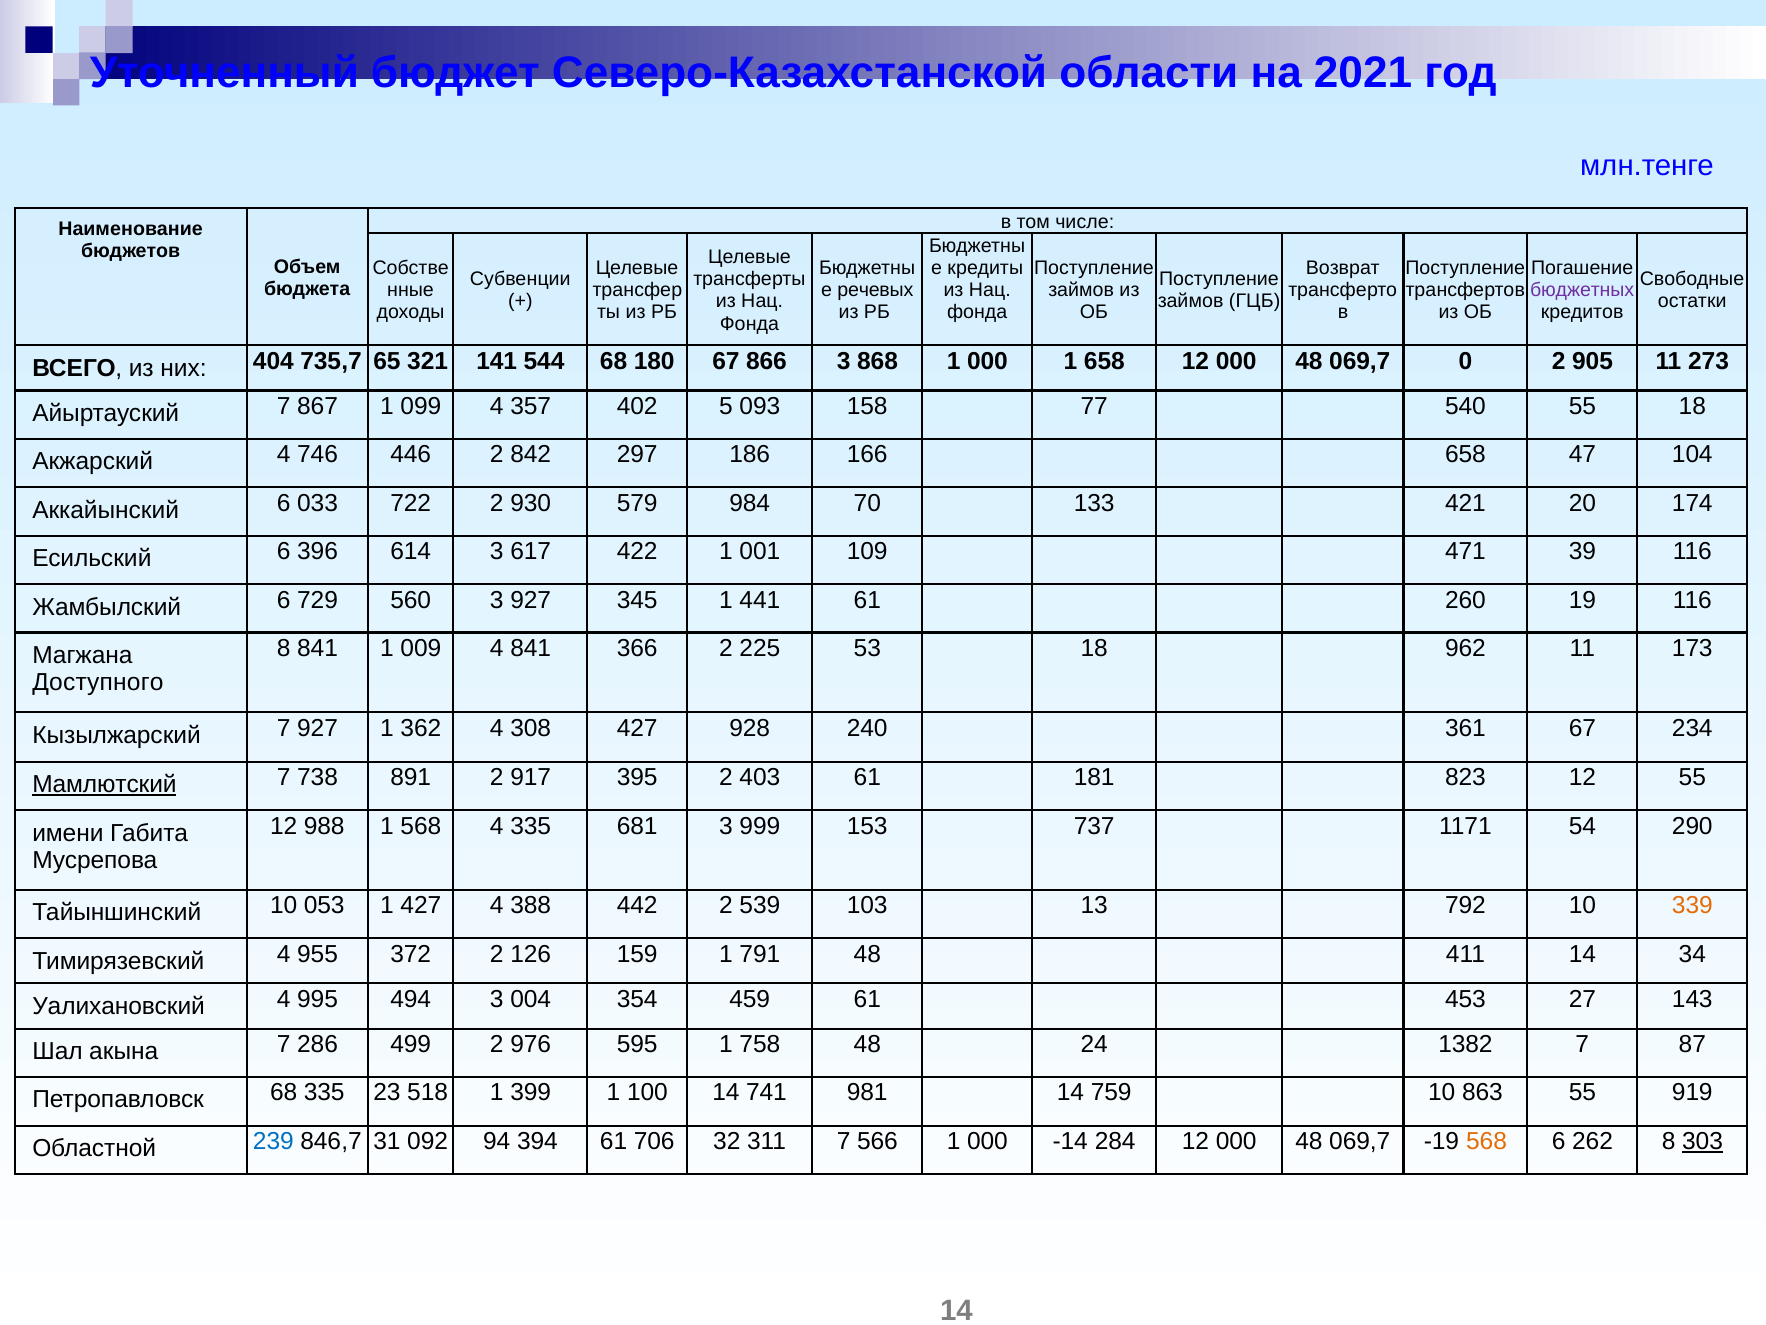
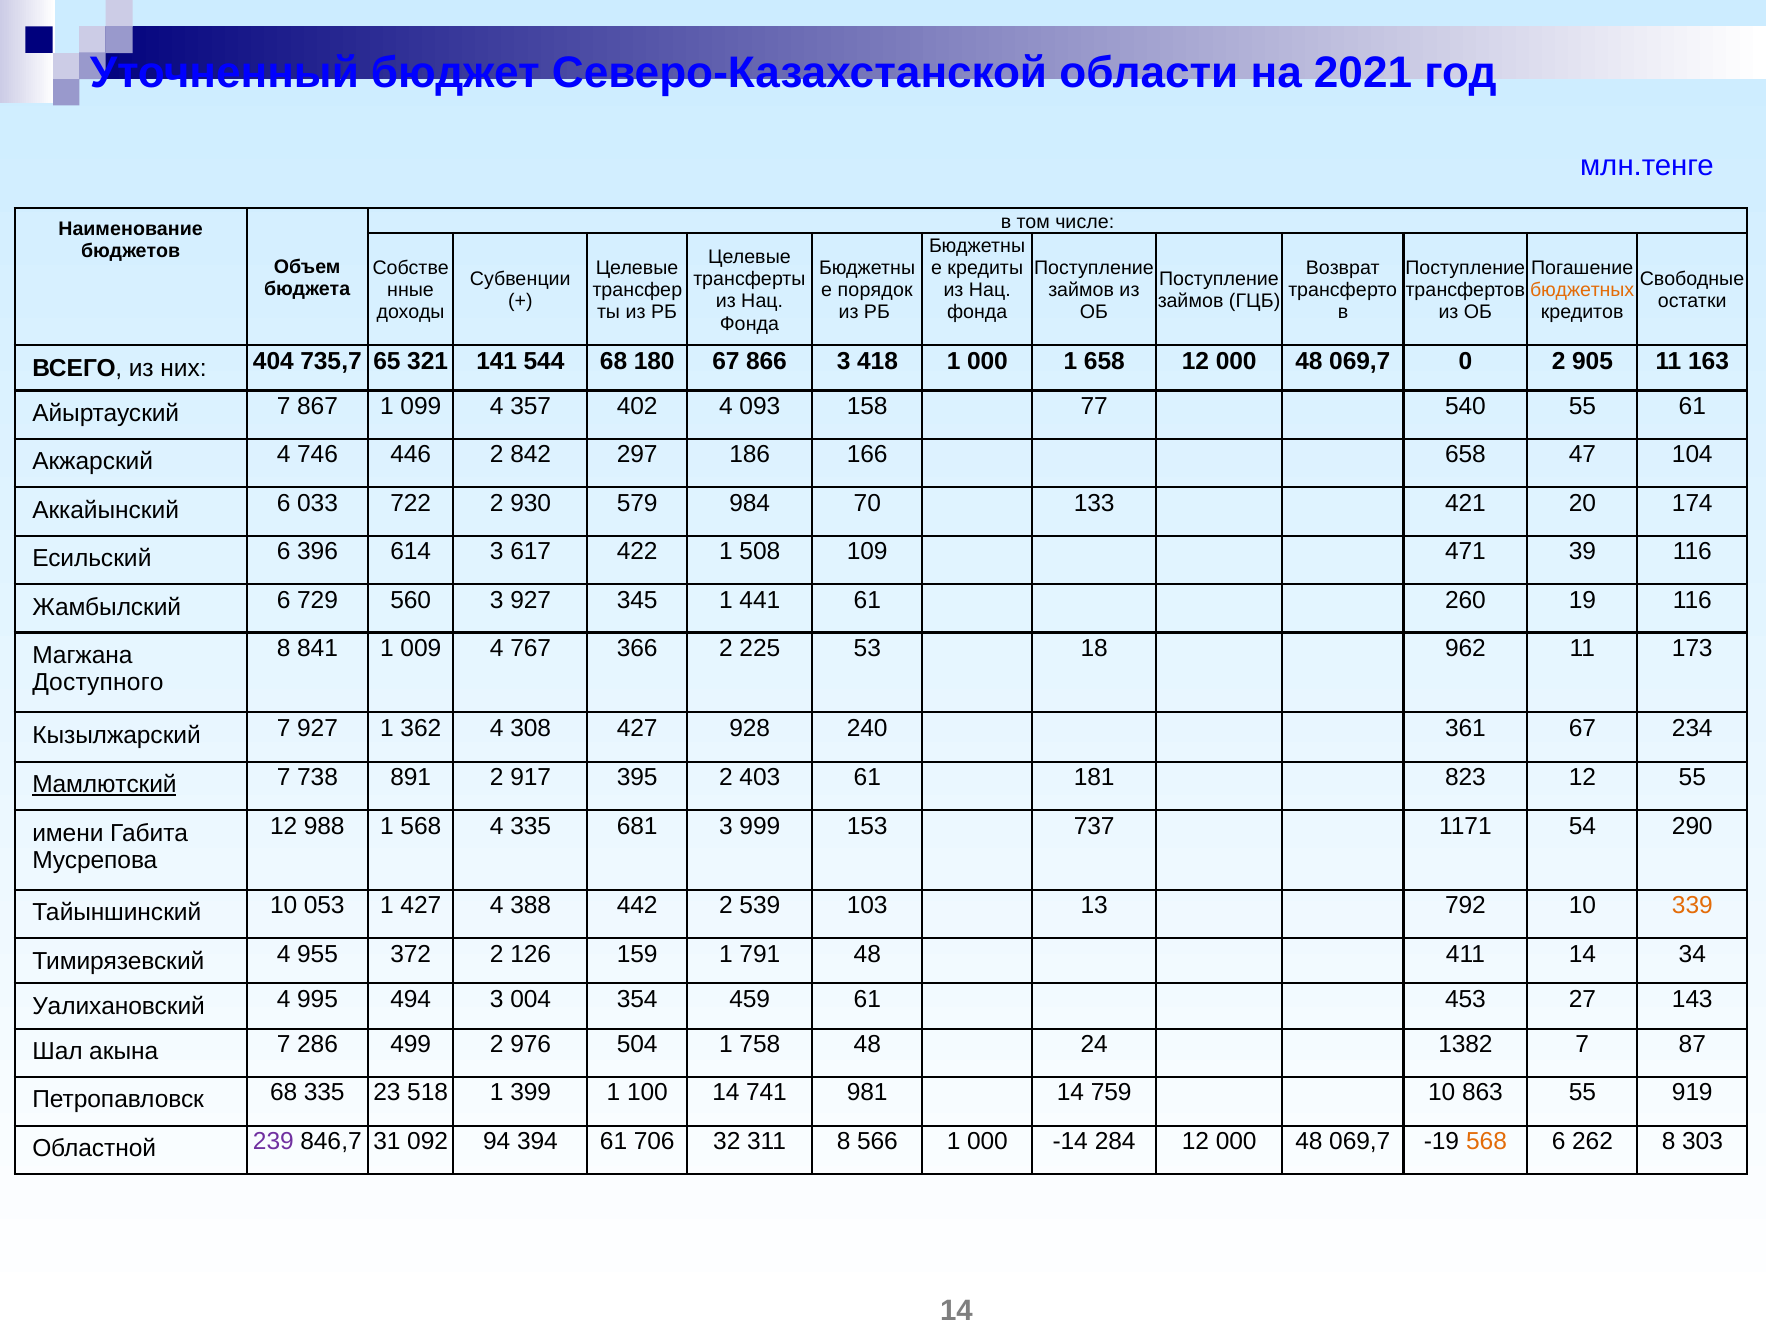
речевых: речевых -> порядок (875, 290)
бюджетных colour: purple -> orange (1582, 290)
868: 868 -> 418 (878, 361)
273: 273 -> 163 (1708, 361)
402 5: 5 -> 4 (726, 406)
55 18: 18 -> 61 (1692, 406)
001: 001 -> 508 (760, 551)
4 841: 841 -> 767 (531, 648)
595: 595 -> 504 (637, 1044)
239 colour: blue -> purple (273, 1141)
311 7: 7 -> 8 (844, 1141)
303 underline: present -> none (1703, 1141)
